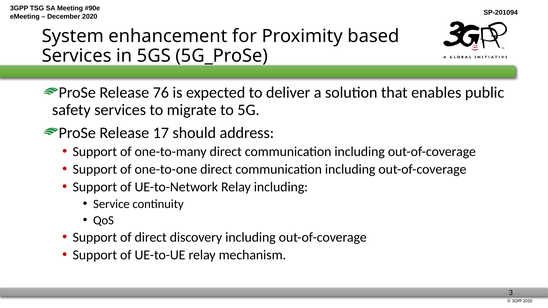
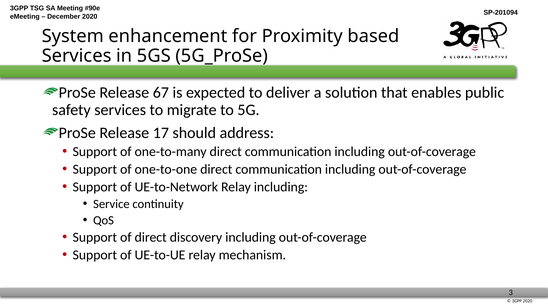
76: 76 -> 67 (161, 93)
